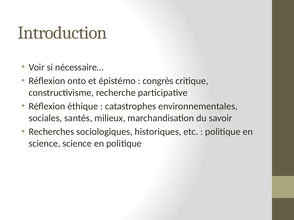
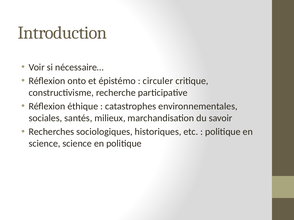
congrès: congrès -> circuler (158, 81)
